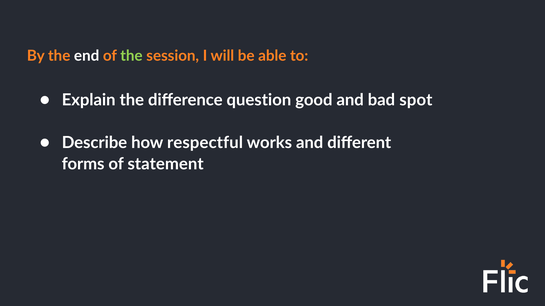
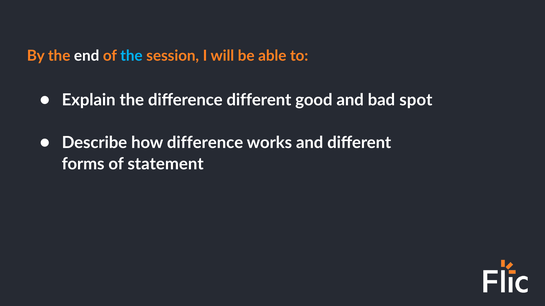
the colour: light green -> light blue (131, 56)
difference question: question -> different (259, 100)
how respectful: respectful -> difference (205, 143)
